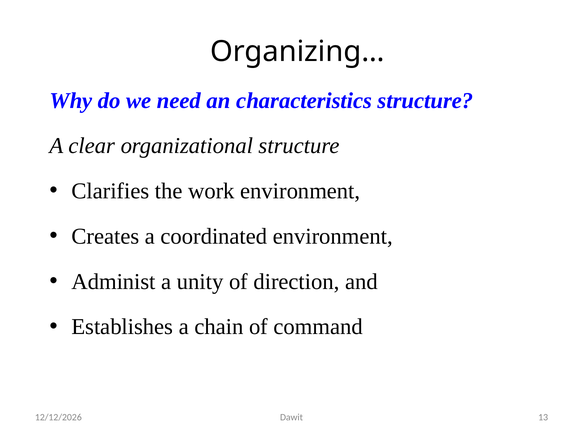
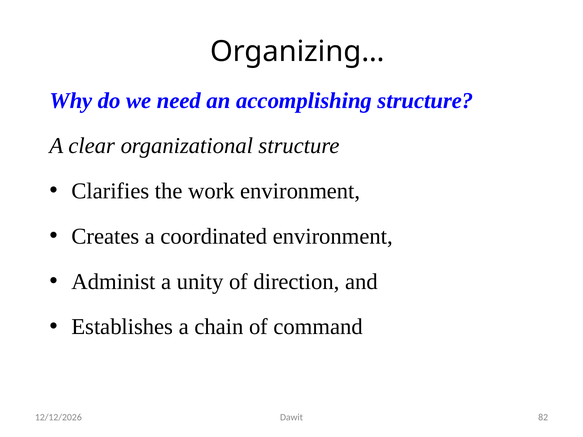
characteristics: characteristics -> accomplishing (304, 101)
13: 13 -> 82 (543, 417)
